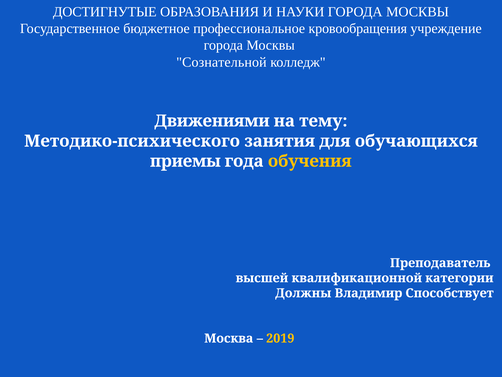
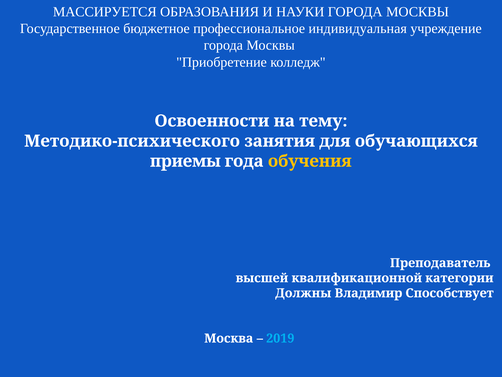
ДОСТИГНУТЫЕ: ДОСТИГНУТЫЕ -> МАССИРУЕТСЯ (105, 12)
кровообращения: кровообращения -> индивидуальная (358, 29)
Сознательной: Сознательной -> Приобретение (222, 62)
Движениями: Движениями -> Освоенности (212, 121)
2019 colour: yellow -> light blue (280, 338)
